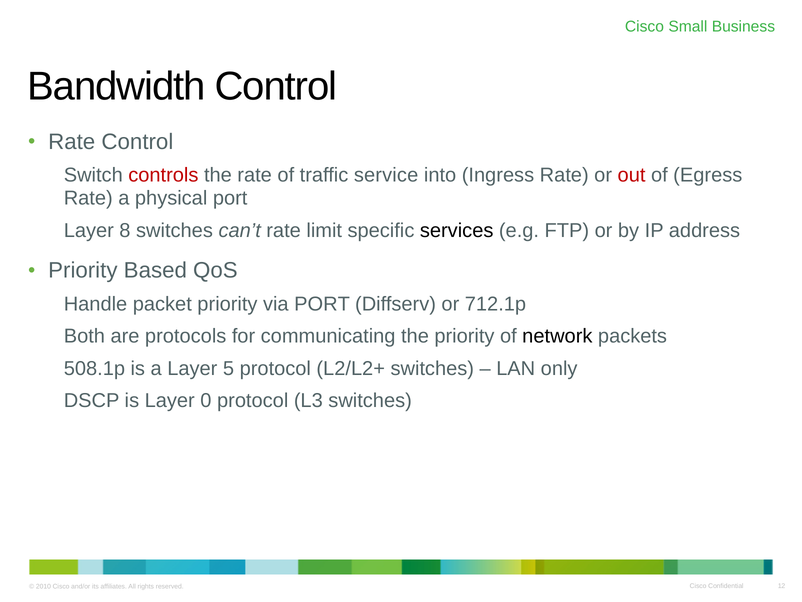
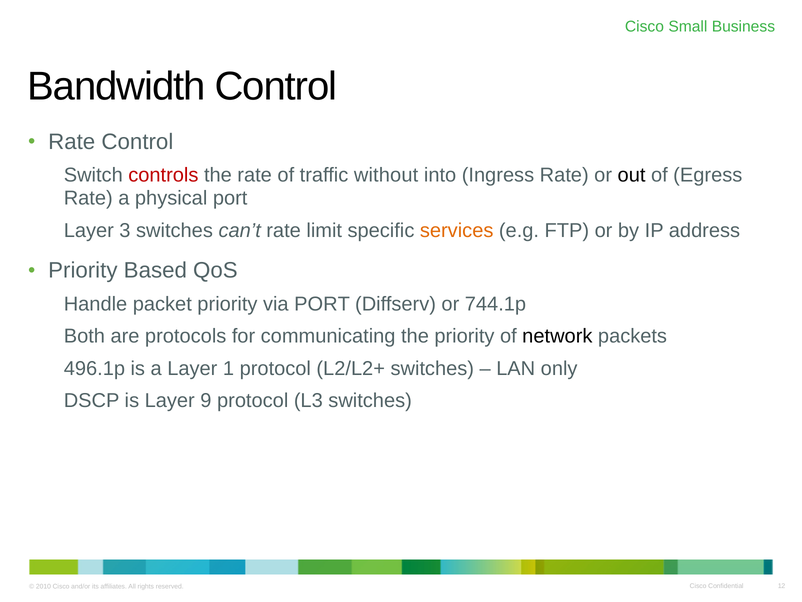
service: service -> without (386, 175)
out colour: red -> black (632, 175)
8: 8 -> 3 (125, 230)
services colour: black -> orange (457, 230)
712.1p: 712.1p -> 744.1p (495, 304)
508.1p: 508.1p -> 496.1p (94, 368)
5: 5 -> 1 (229, 368)
0: 0 -> 9 (206, 400)
